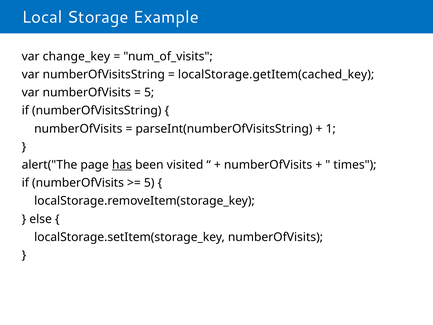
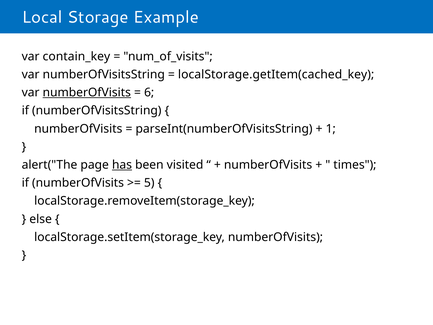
change_key: change_key -> contain_key (76, 56)
numberOfVisits underline: none -> present (87, 93)
5: 5 -> 6 (149, 93)
